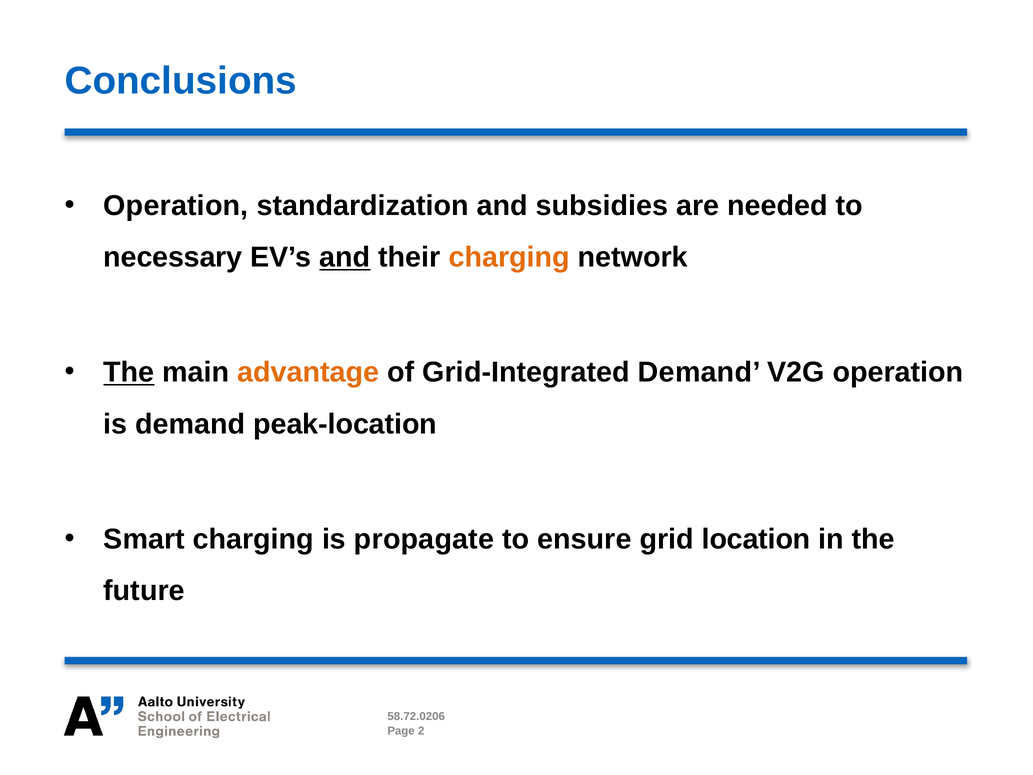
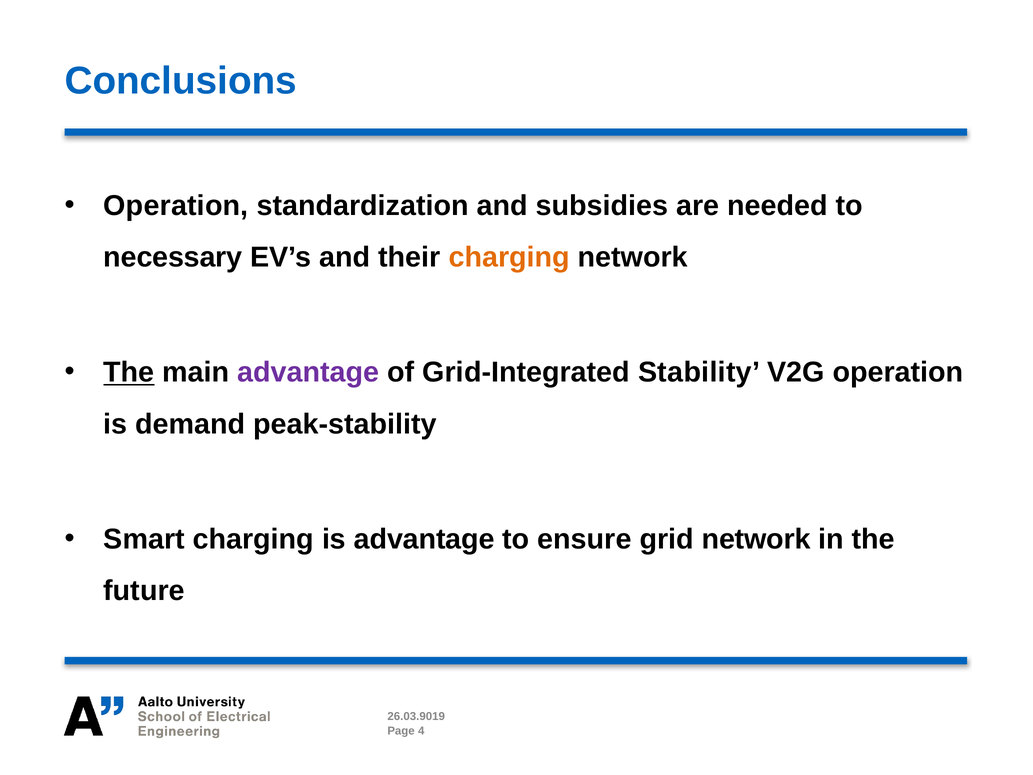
and underline: present -> none (345, 257)
advantage colour: orange -> purple (308, 372)
Grid-Integrated Demand: Demand -> Stability (699, 372)
peak-location: peak-location -> peak-stability (345, 424)
is propagate: propagate -> advantage (424, 539)
grid location: location -> network (756, 539)
58.72.0206: 58.72.0206 -> 26.03.9019 (416, 716)
2: 2 -> 4 (421, 731)
